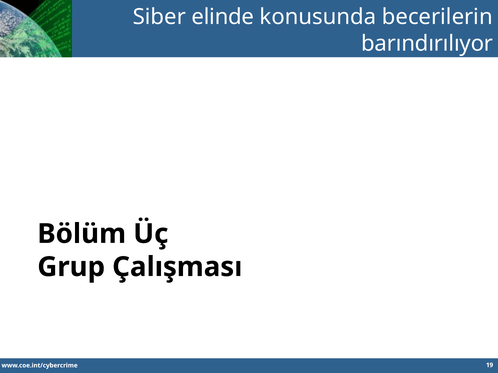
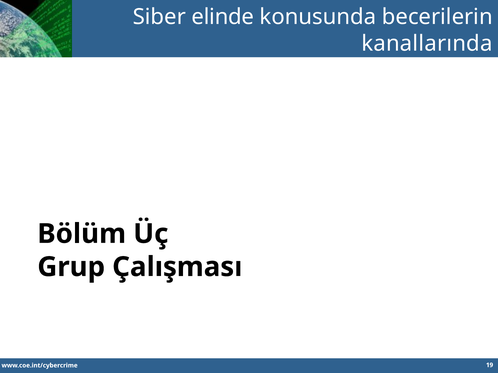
barındırılıyor: barındırılıyor -> kanallarında (427, 44)
